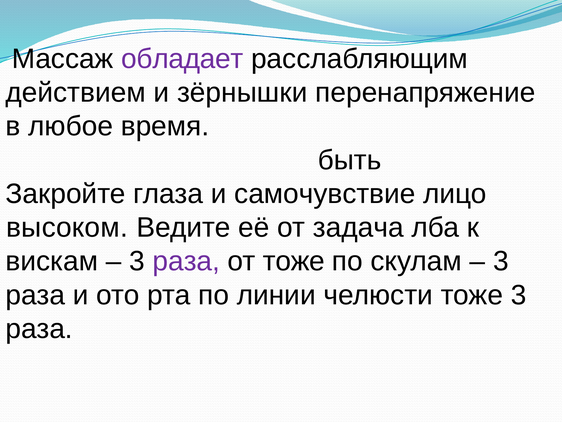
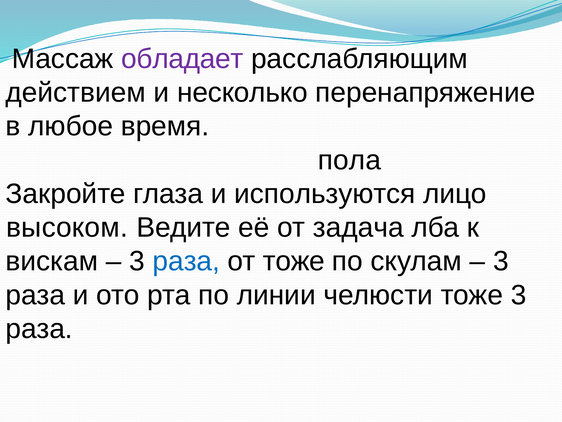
зёрнышки: зёрнышки -> несколько (242, 92)
быть: быть -> пола (349, 160)
самочувствие: самочувствие -> используются (325, 194)
раза colour: purple -> blue (186, 261)
